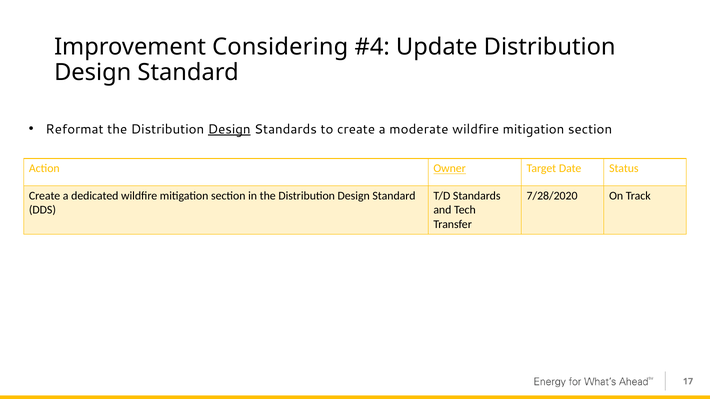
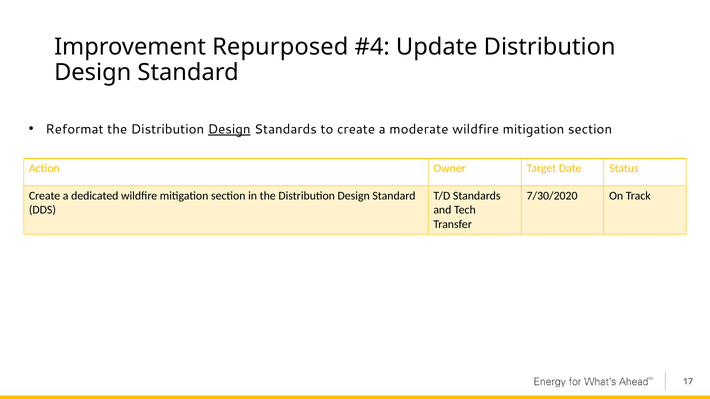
Considering: Considering -> Repurposed (280, 47)
Owner underline: present -> none (450, 169)
7/28/2020: 7/28/2020 -> 7/30/2020 (552, 196)
